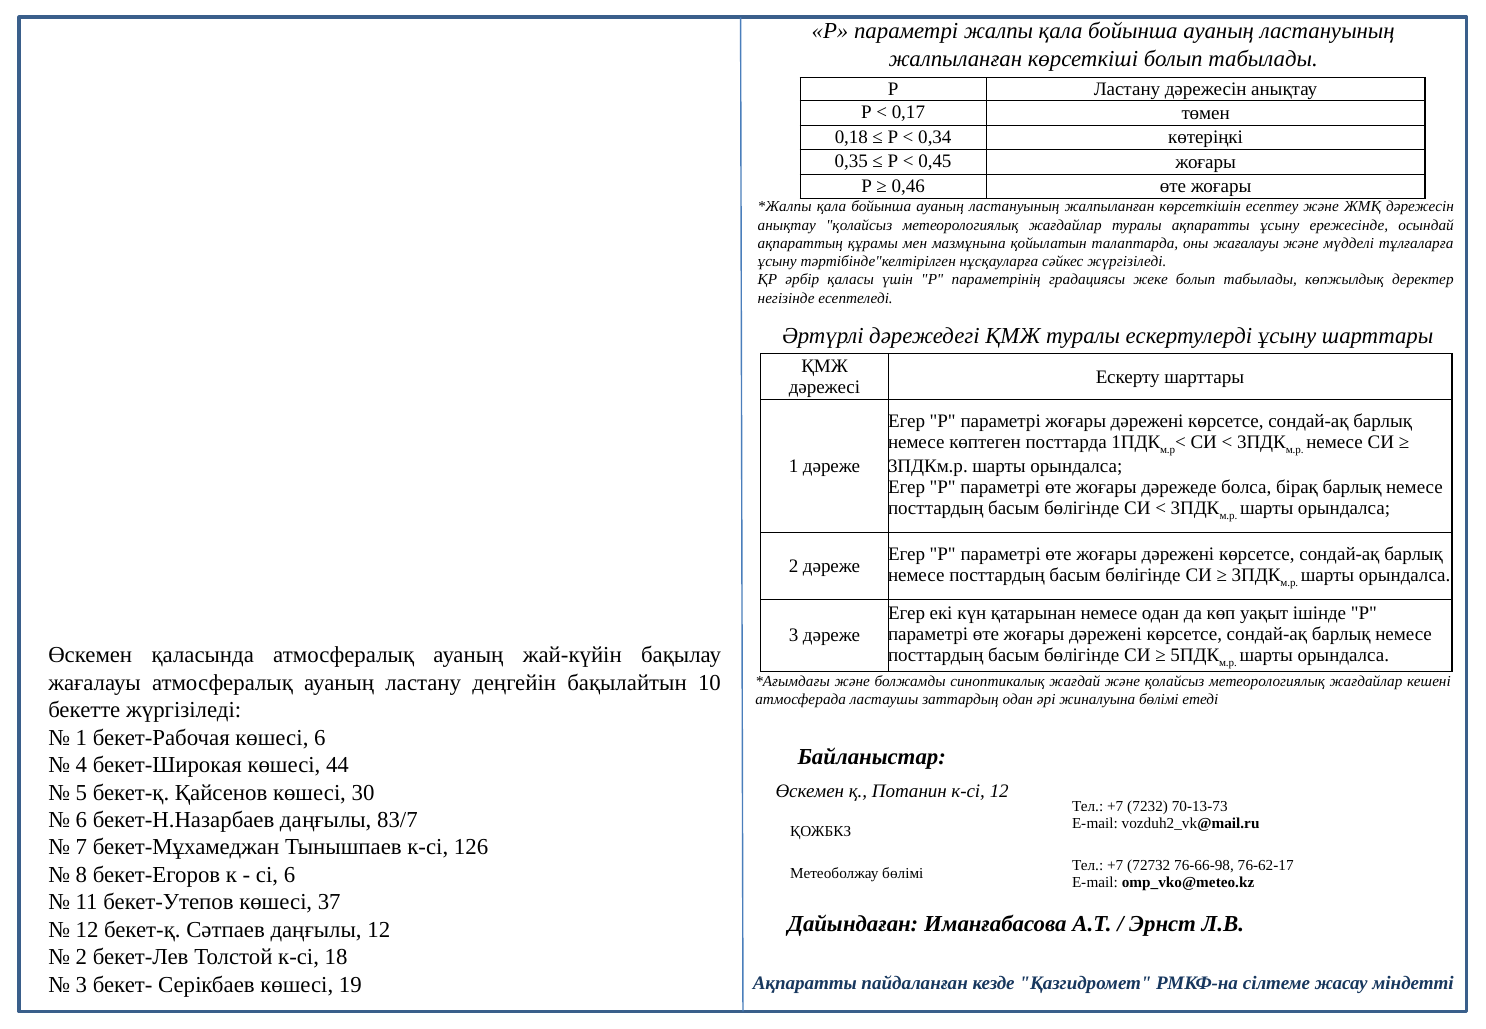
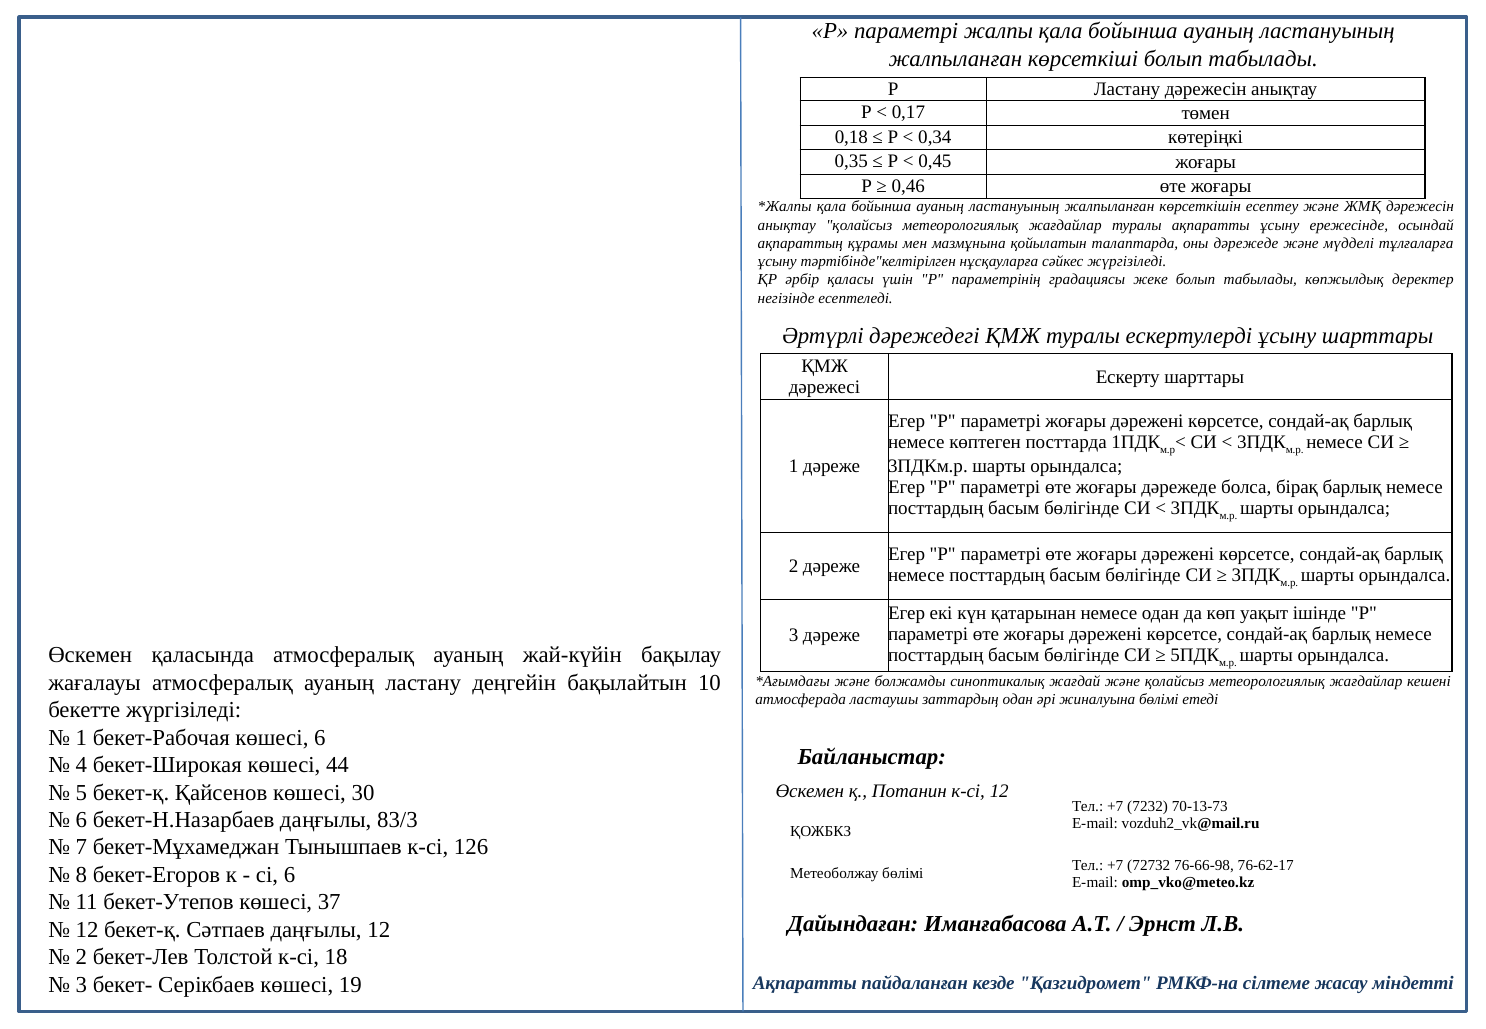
оны жағалауы: жағалауы -> дәрежеде (1246, 243)
83/7: 83/7 -> 83/3 (397, 820)
